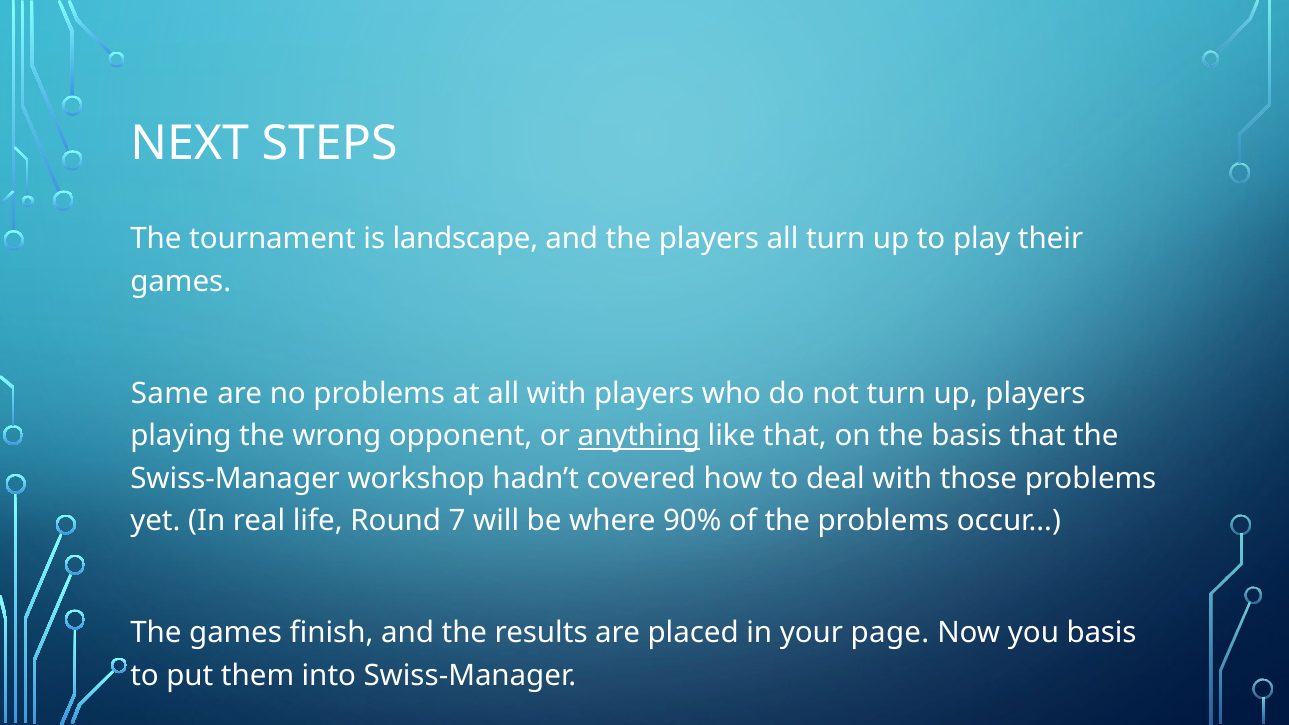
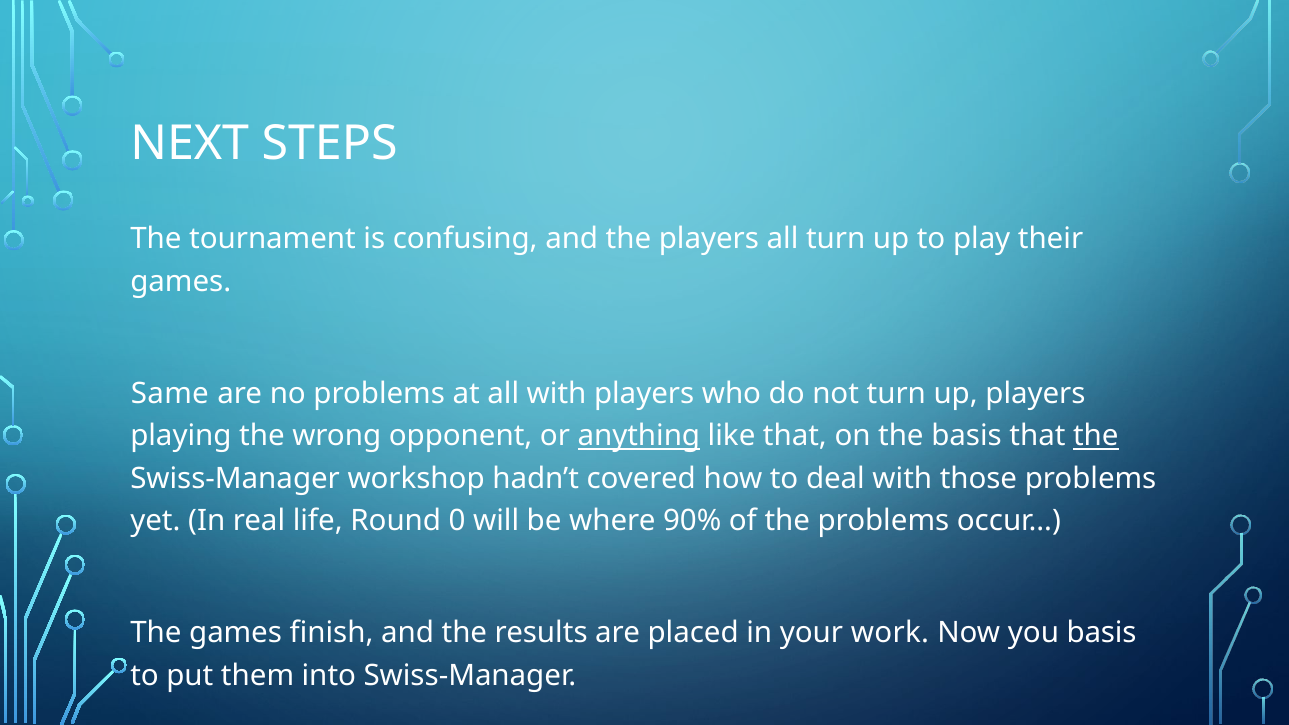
landscape: landscape -> confusing (465, 239)
the underline: none -> present (1096, 436)
7: 7 -> 0 (457, 521)
page: page -> work (890, 633)
